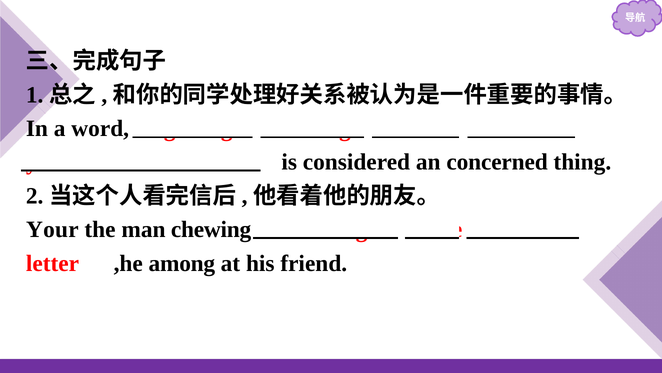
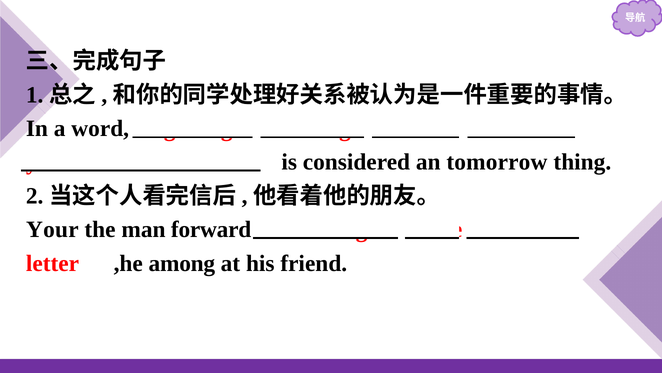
concerned: concerned -> tomorrow (497, 162)
chewing: chewing -> forward (211, 229)
